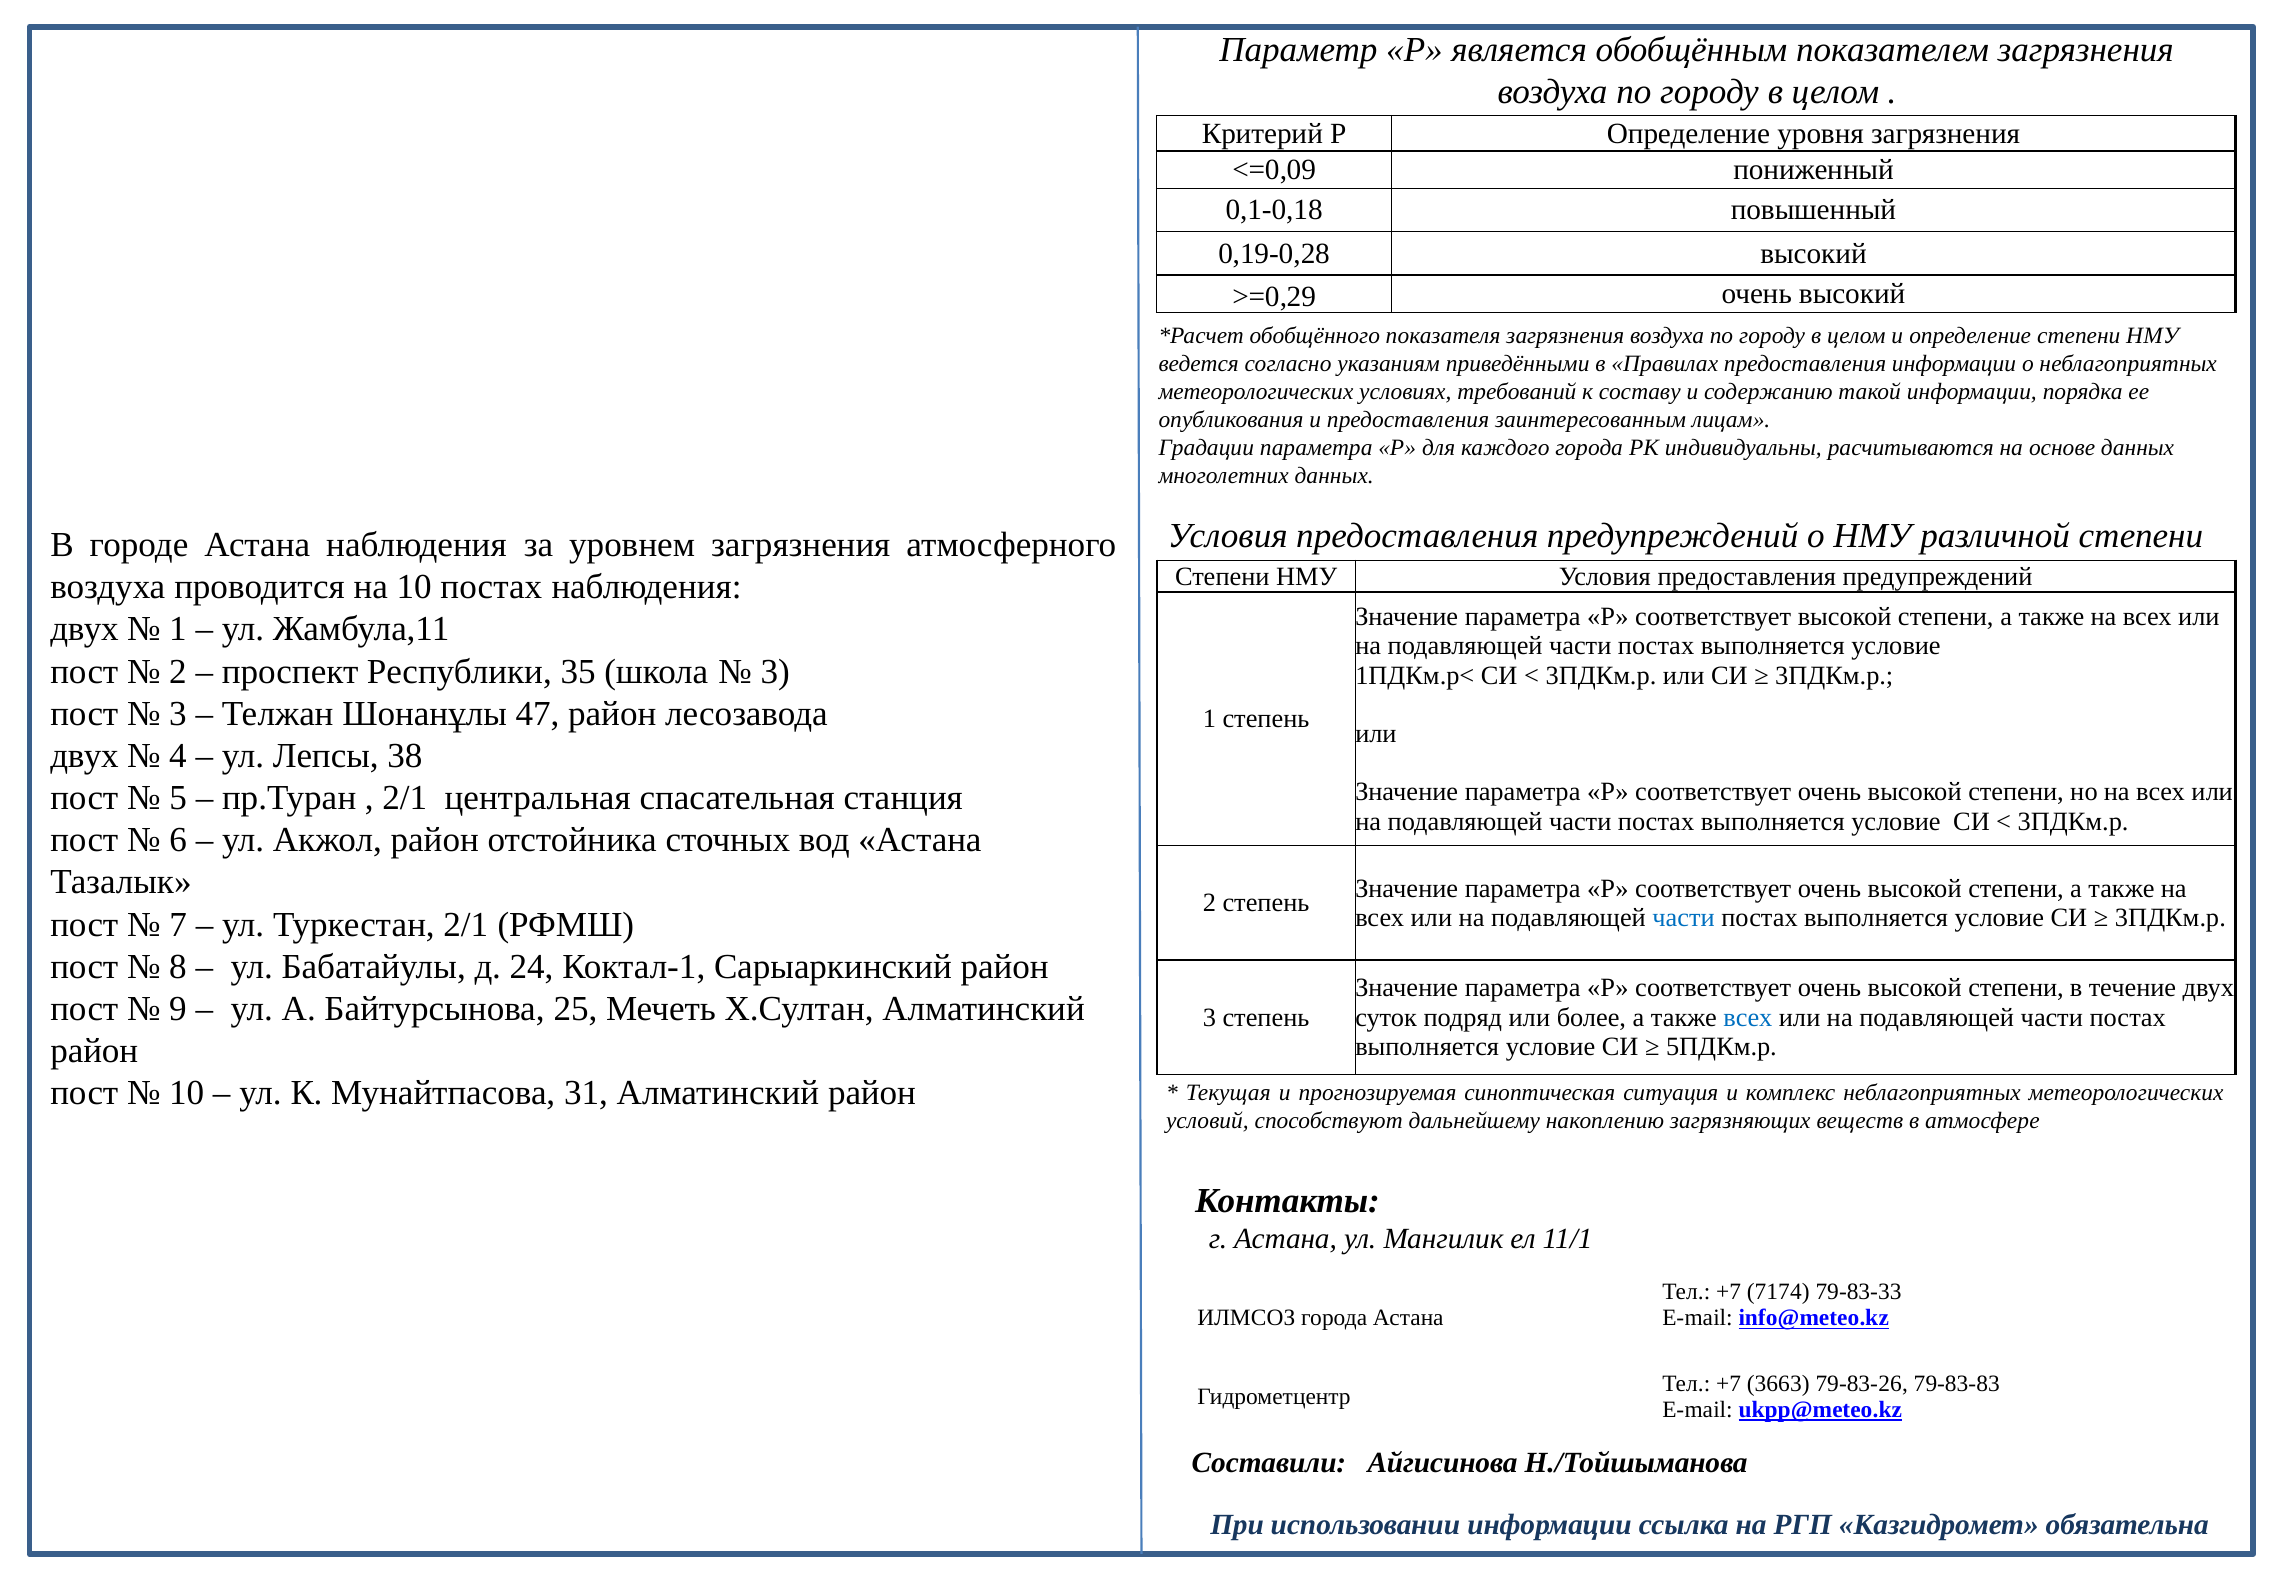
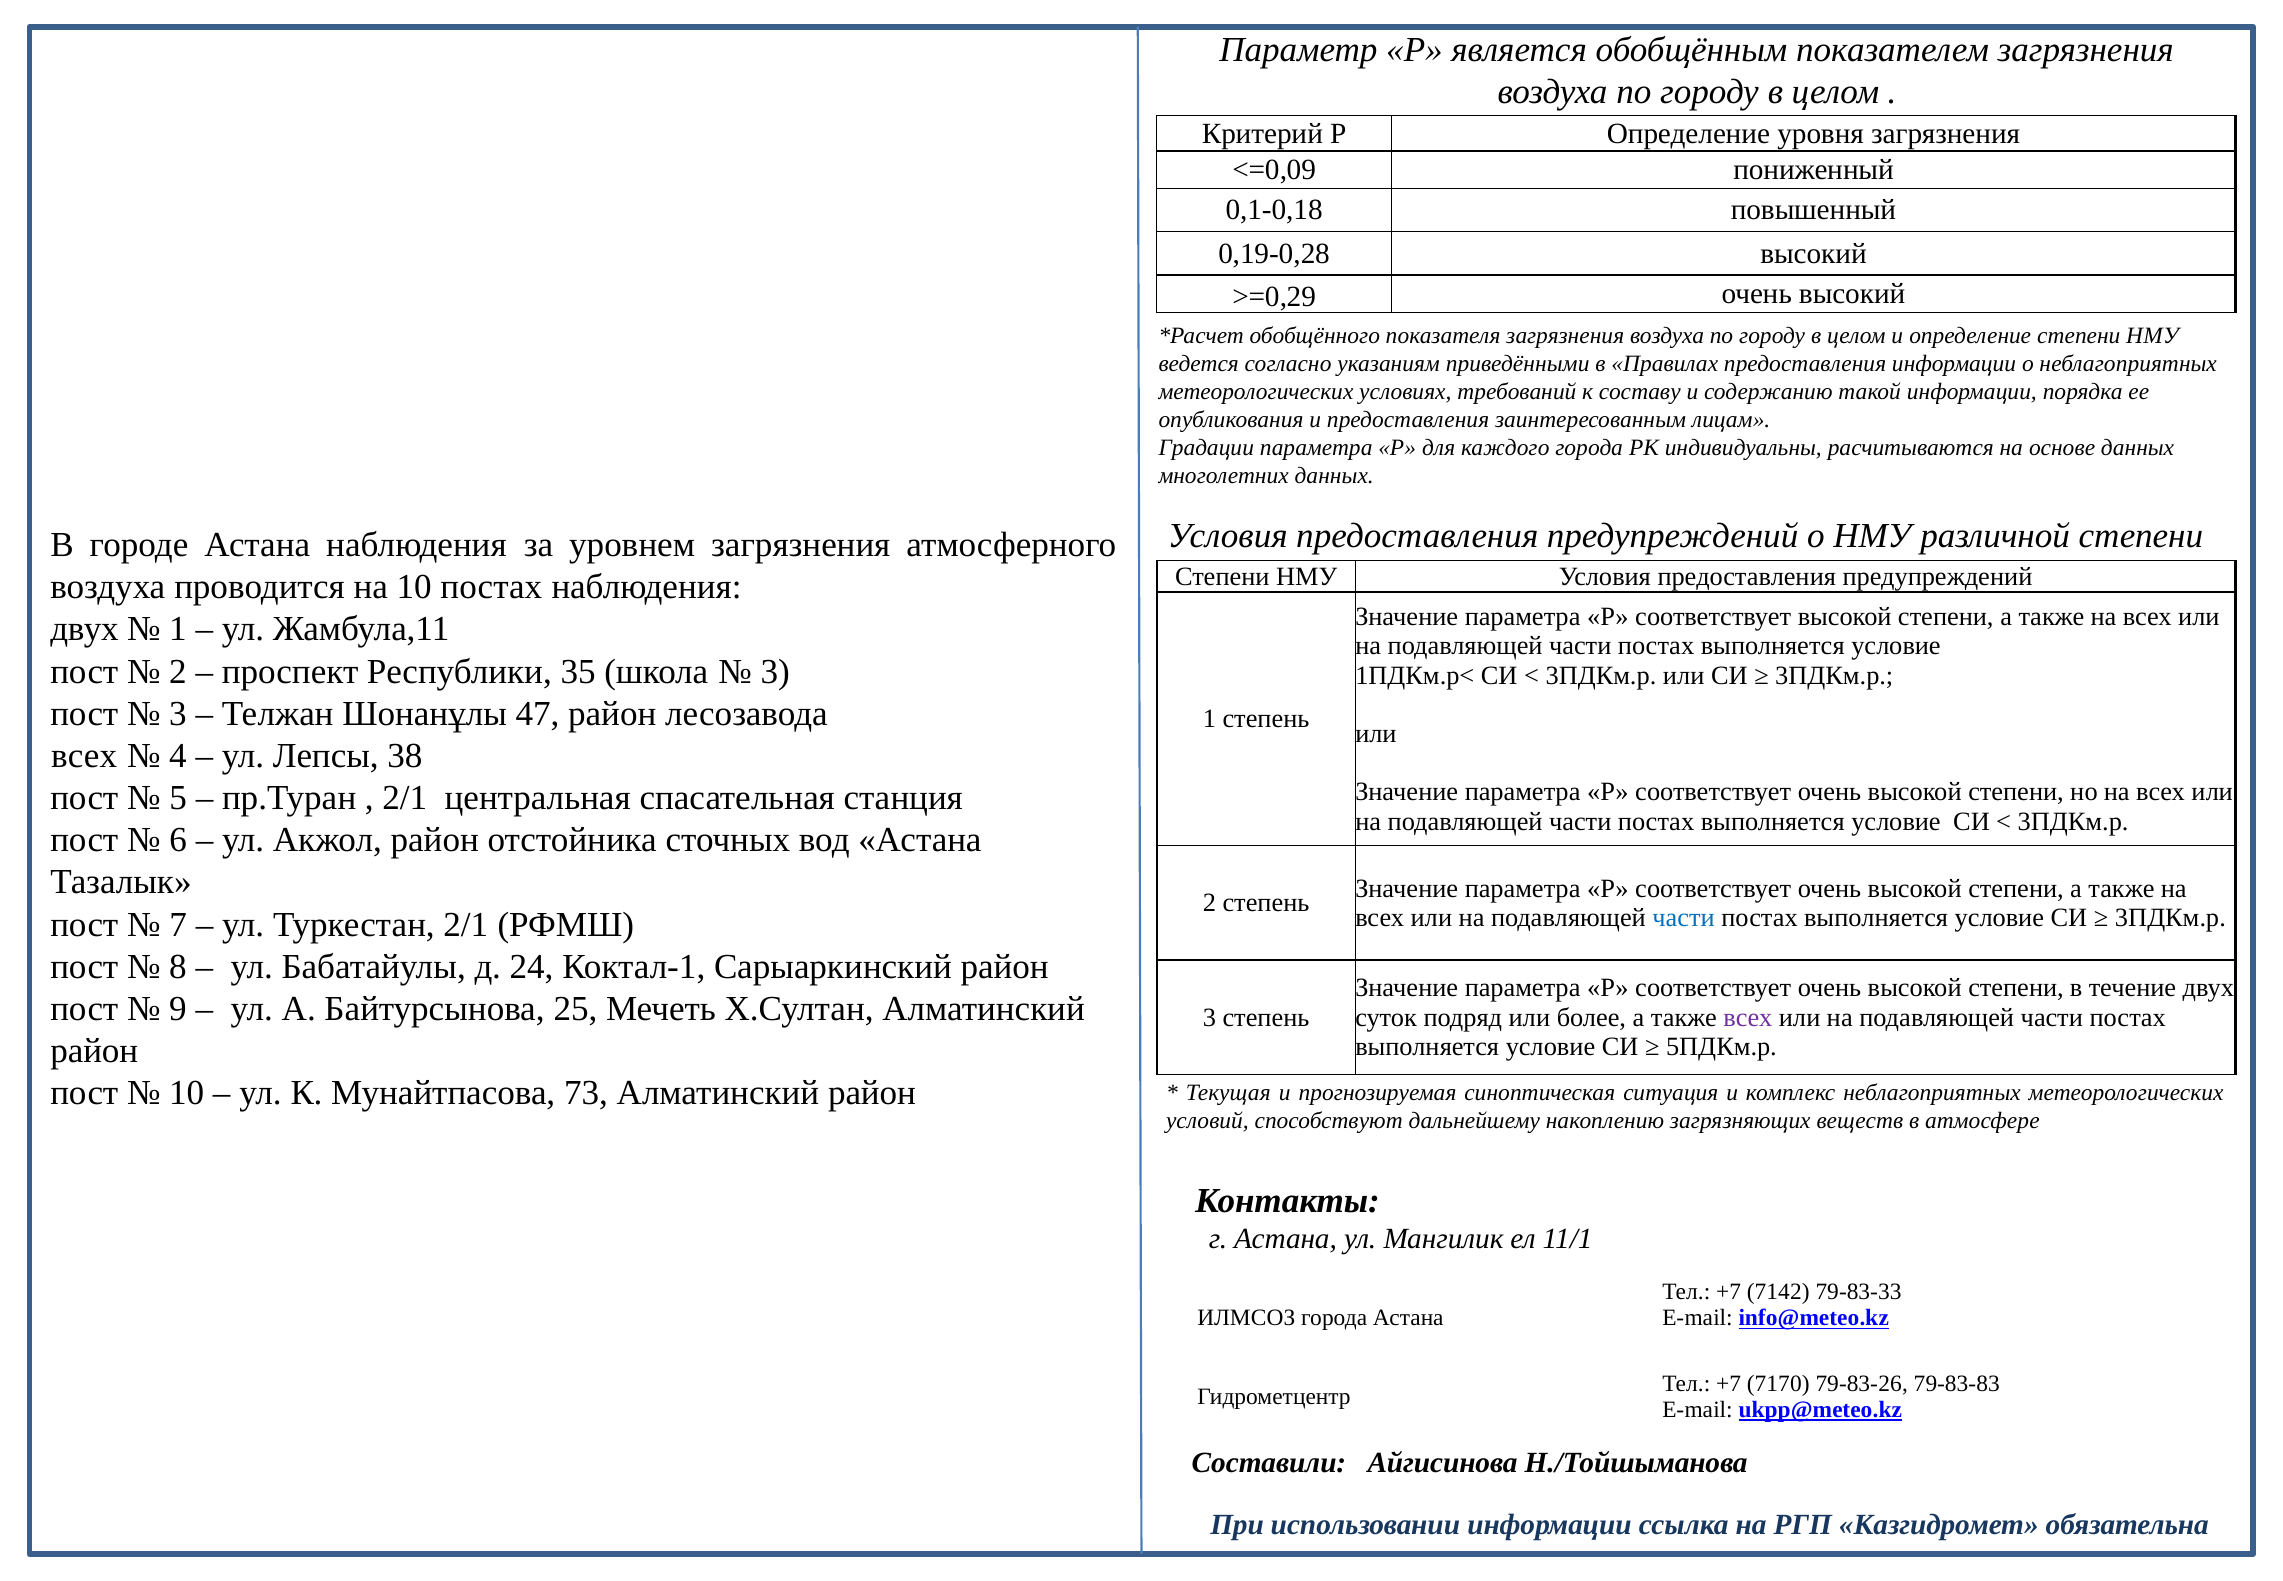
двух: двух -> всех (84, 756)
всех colour: blue -> purple (1748, 1017)
31: 31 -> 73 (586, 1093)
7174: 7174 -> 7142 (1778, 1292)
3663: 3663 -> 7170 (1778, 1383)
